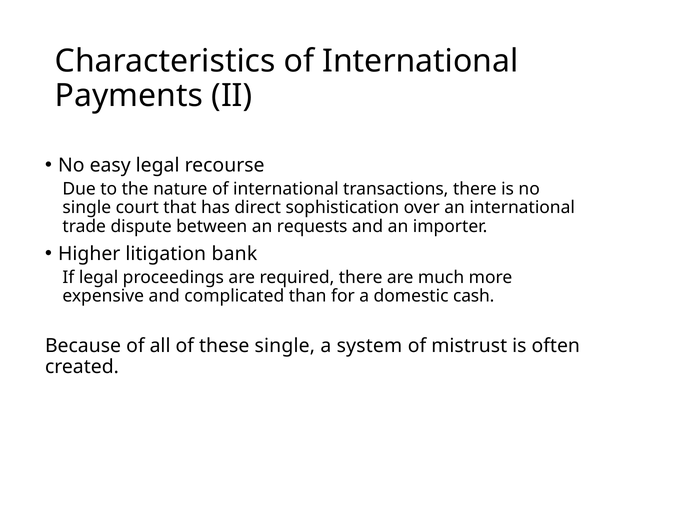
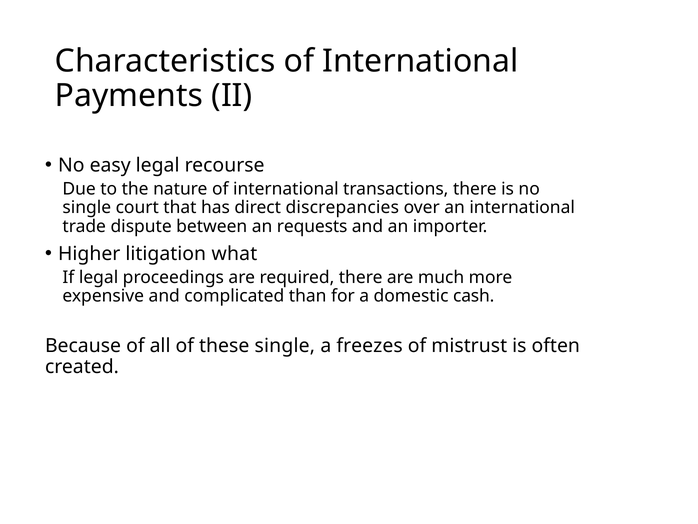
sophistication: sophistication -> discrepancies (342, 207)
bank: bank -> what (234, 254)
system: system -> freezes (370, 346)
